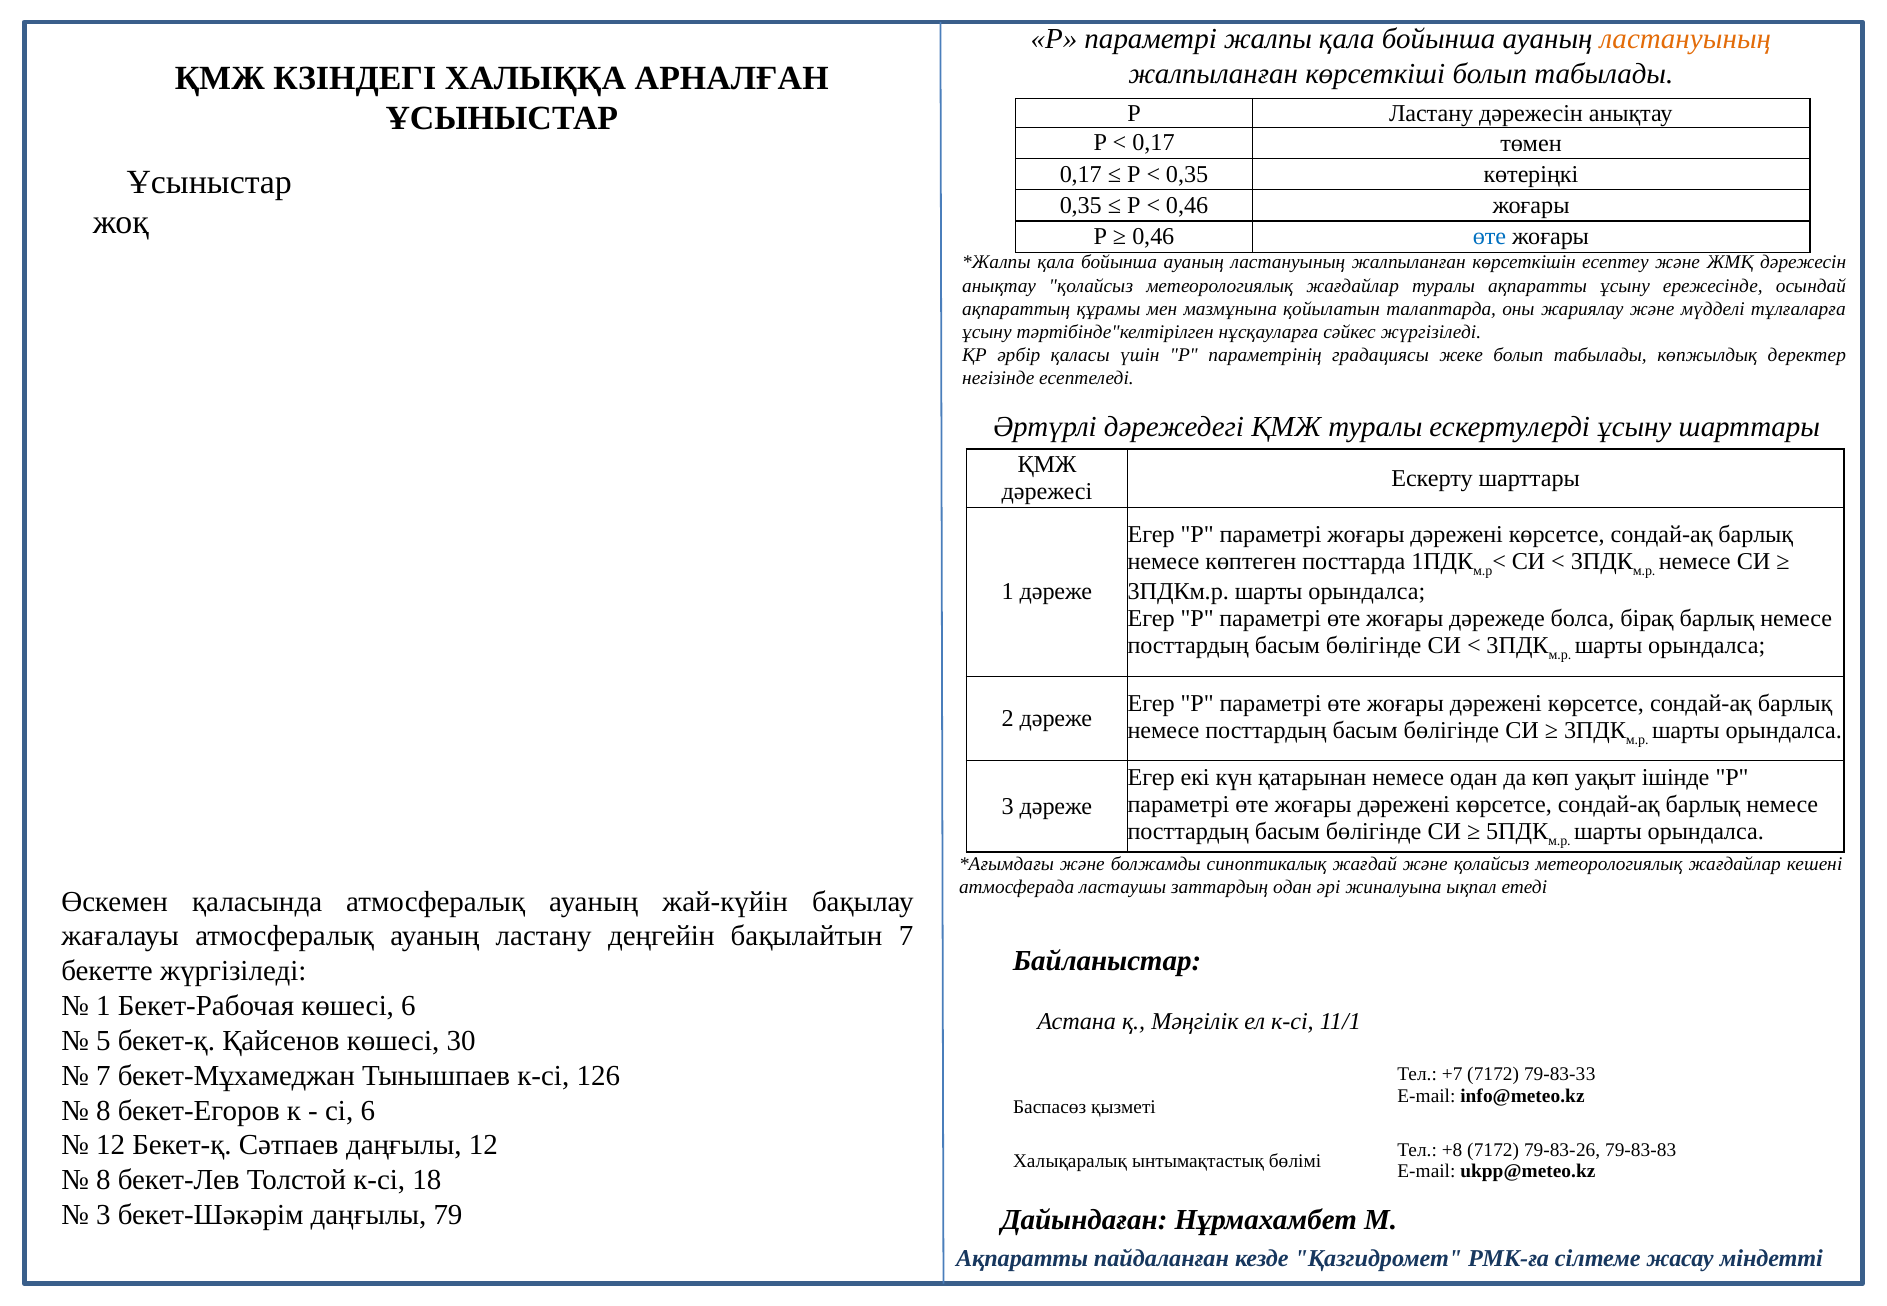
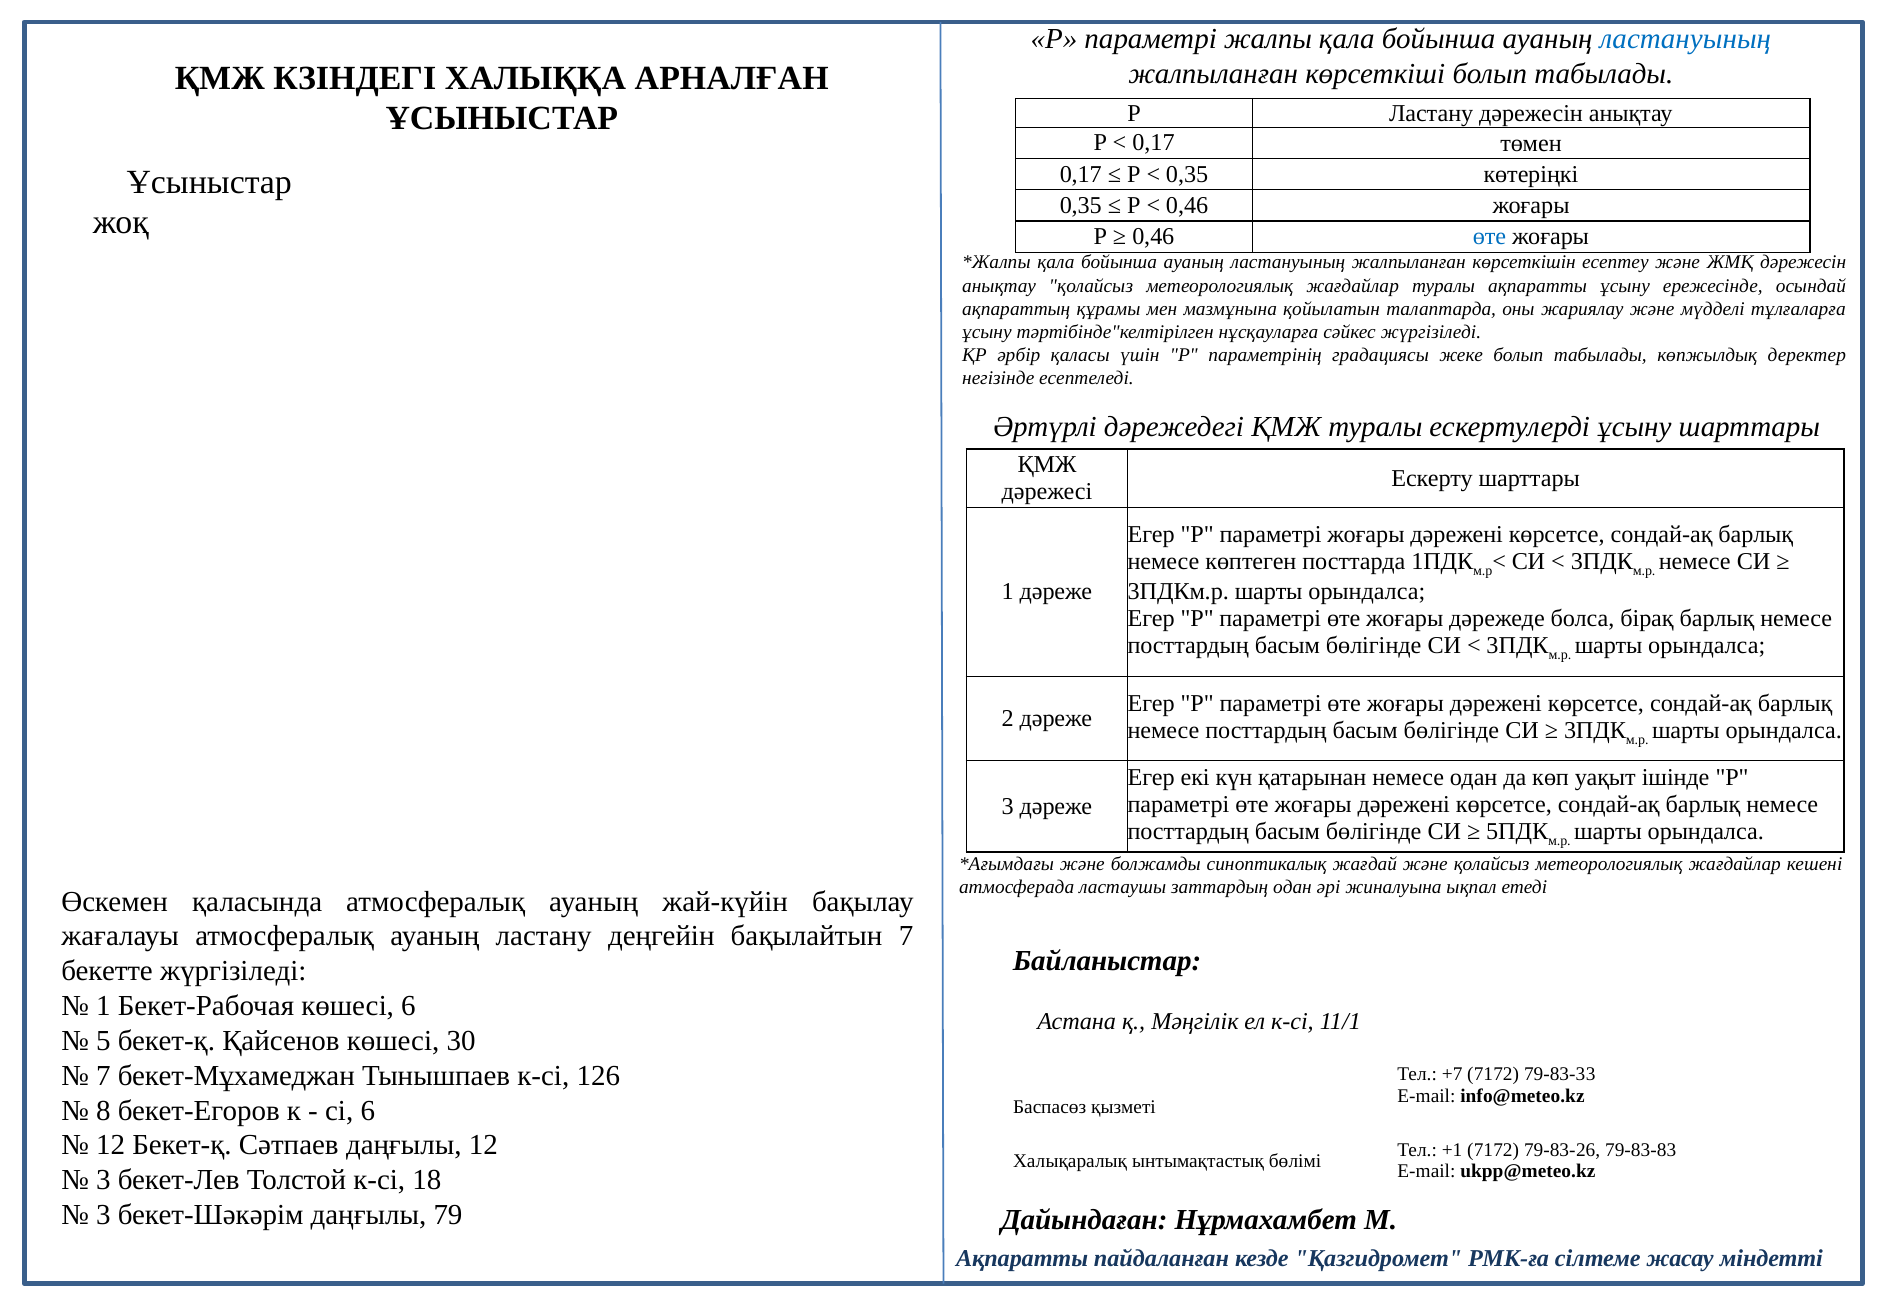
ластануының colour: orange -> blue (1685, 39)
+8: +8 -> +1 (1452, 1150)
8: 8 -> 3 (103, 1180)
